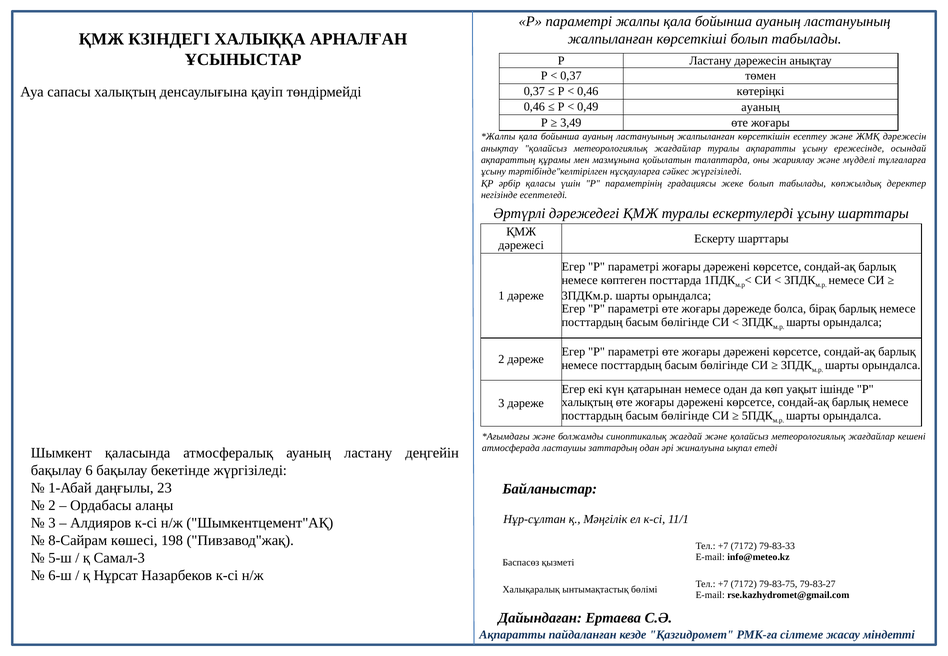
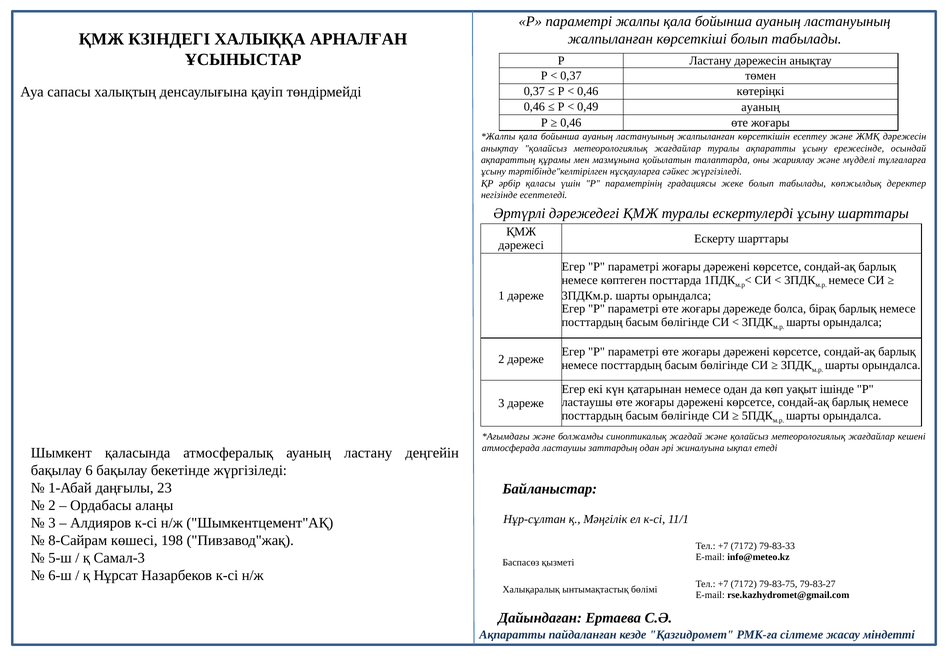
3,49: 3,49 -> 0,46 (571, 123)
халықтың: халықтың -> ластаушы (587, 403)
